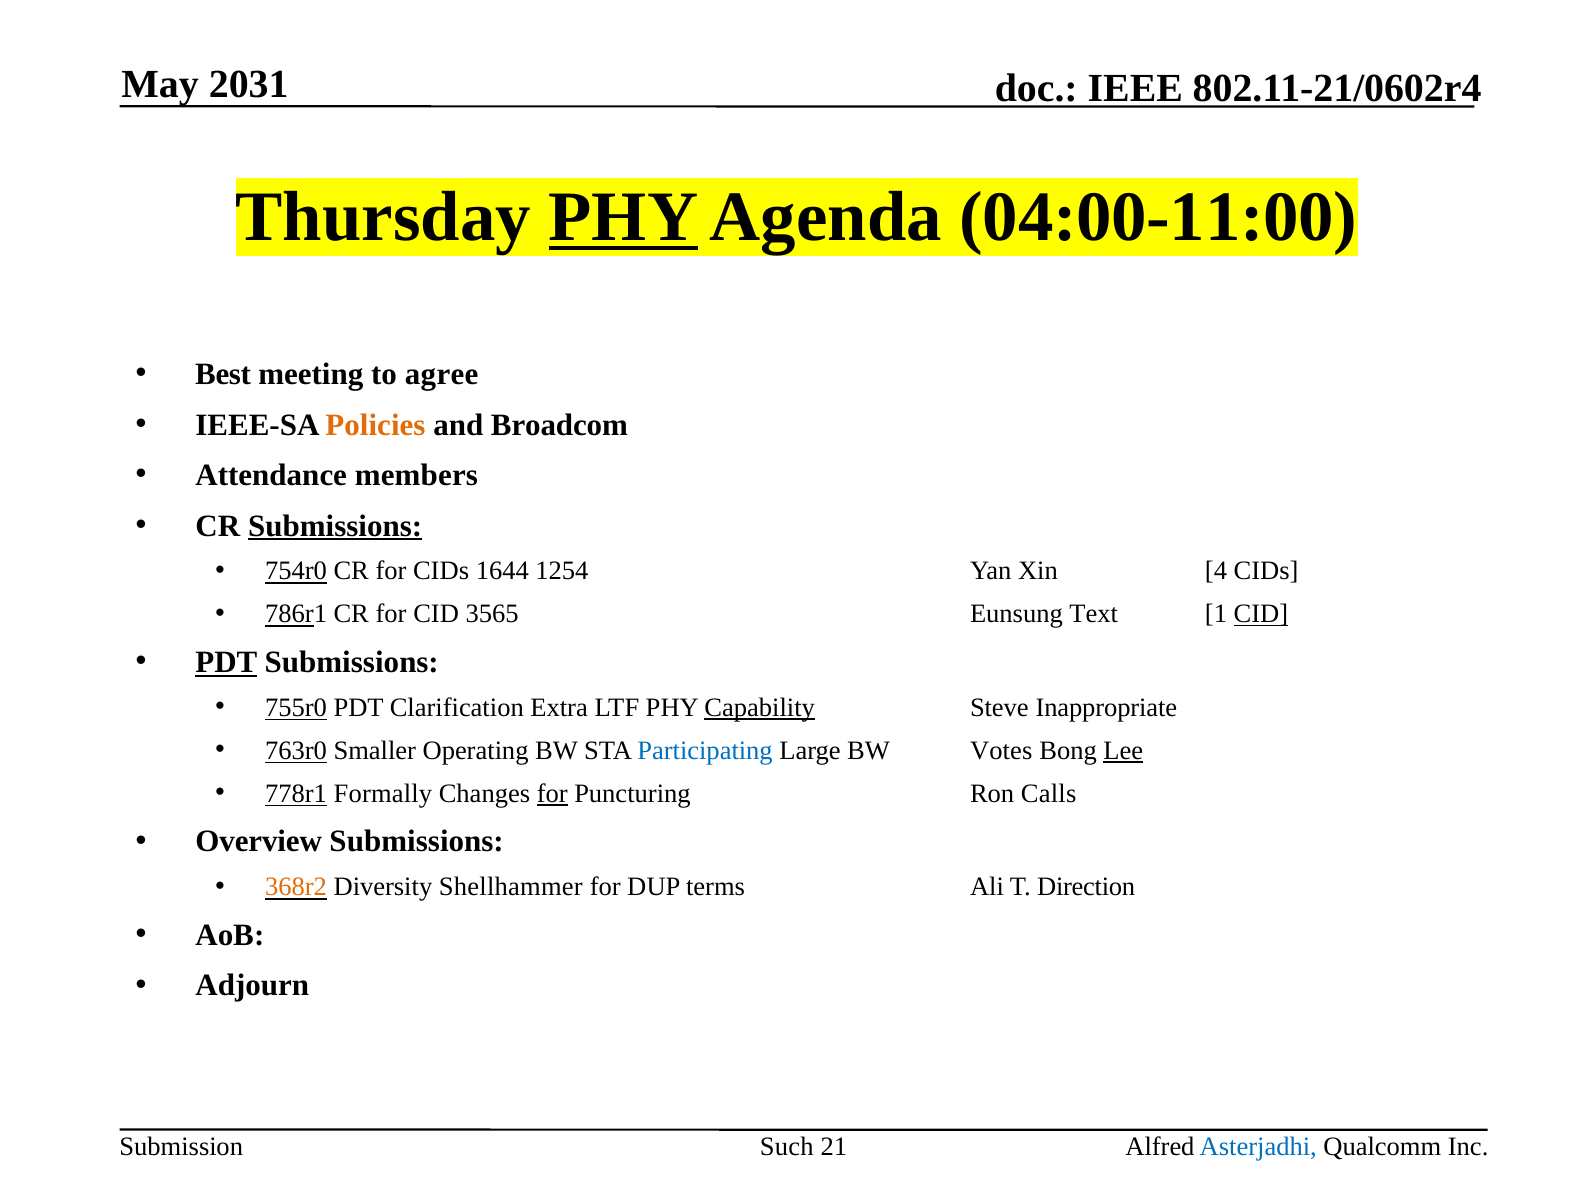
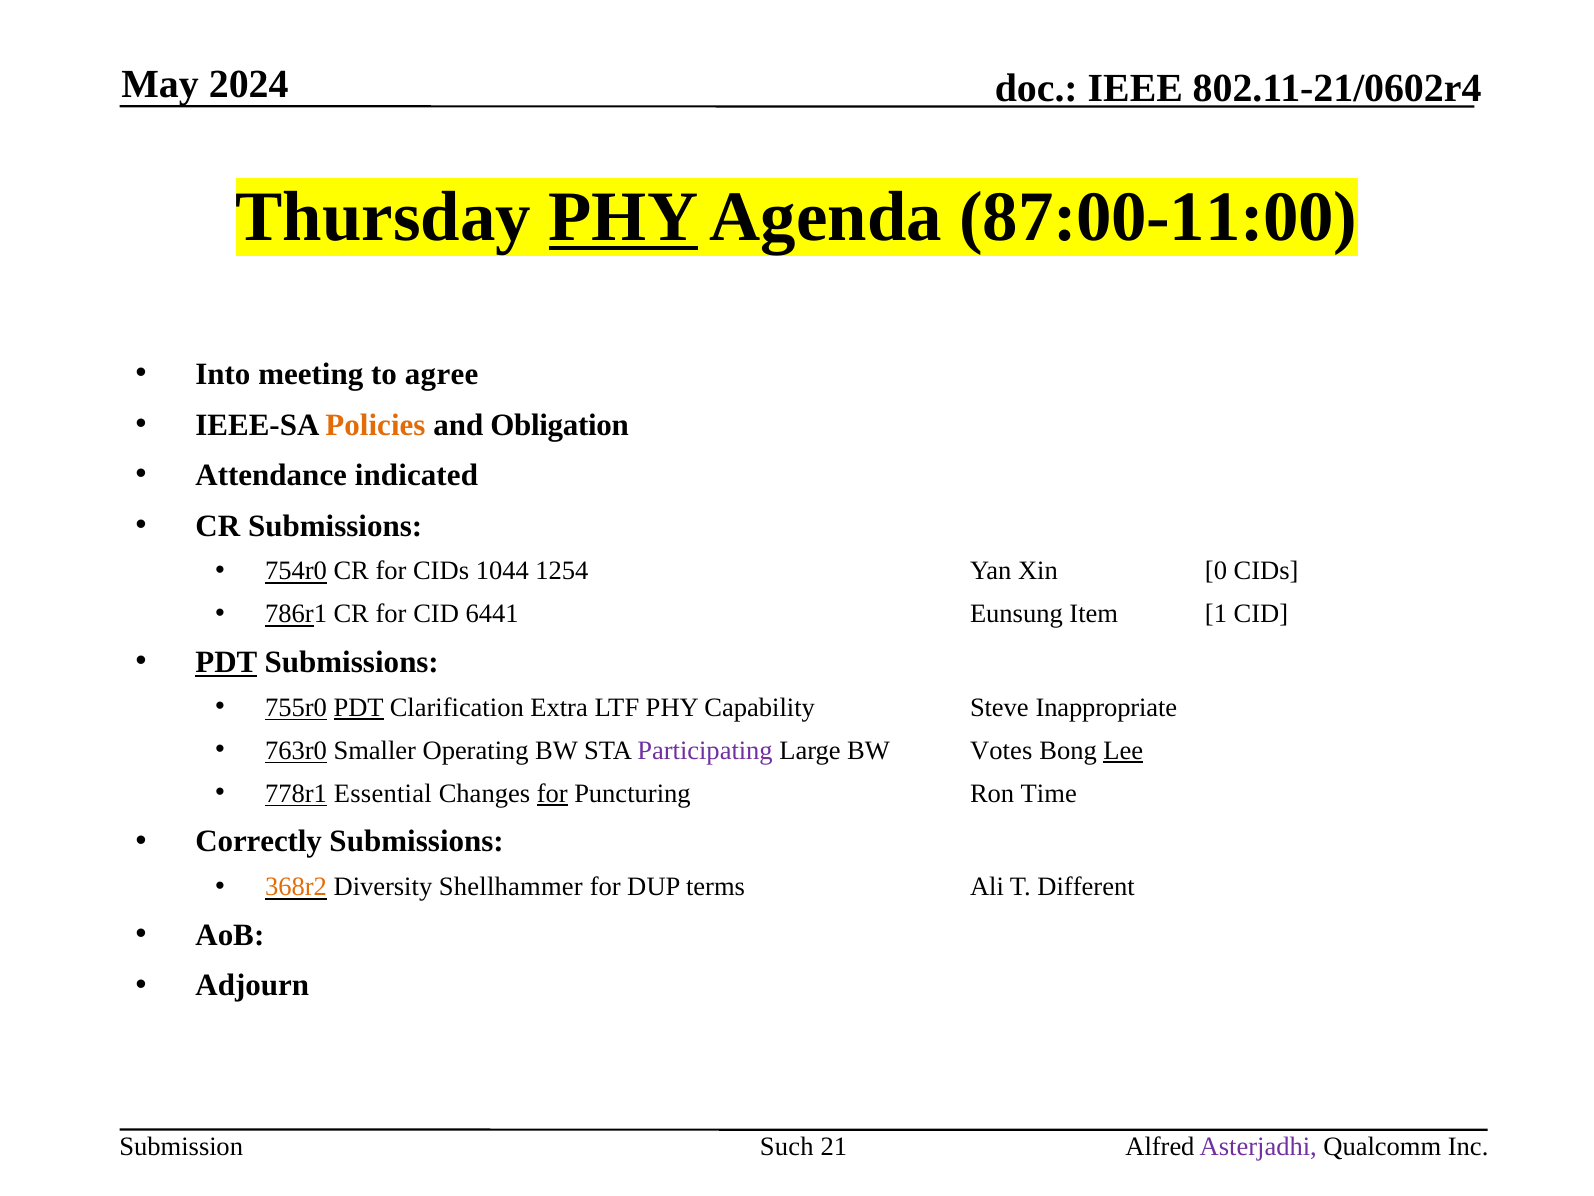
2031: 2031 -> 2024 (249, 84)
04:00-11:00: 04:00-11:00 -> 87:00-11:00 (1158, 217)
Best: Best -> Into (223, 374)
Broadcom: Broadcom -> Obligation (560, 425)
members: members -> indicated (416, 475)
Submissions underline: present -> none (335, 526)
1644: 1644 -> 1044 (502, 571)
4: 4 -> 0 (1216, 571)
3565: 3565 -> 6441 (492, 614)
Text: Text -> Item (1094, 614)
CID underline: present -> none (1261, 614)
PDT underline: none -> present (359, 707)
Capability underline: present -> none (760, 707)
Participating colour: blue -> purple (705, 750)
Formally: Formally -> Essential (383, 793)
Calls: Calls -> Time (1049, 793)
Overview: Overview -> Correctly (259, 841)
Direction: Direction -> Different (1086, 887)
Asterjadhi colour: blue -> purple (1258, 1147)
